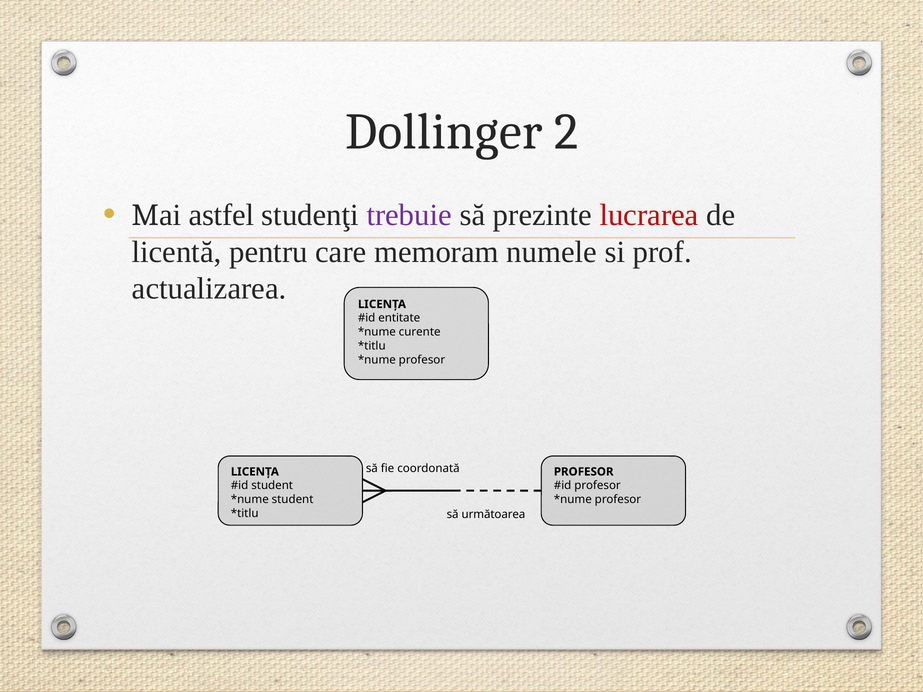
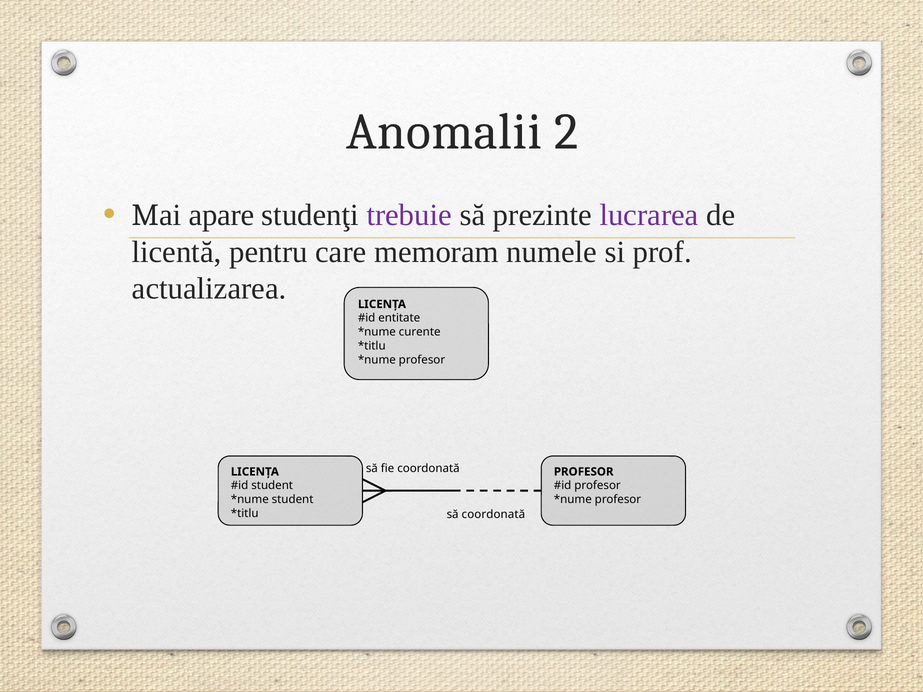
Dollinger: Dollinger -> Anomalii (444, 132)
astfel: astfel -> apare (222, 215)
lucrarea colour: red -> purple (649, 215)
să următoarea: următoarea -> coordonată (493, 515)
